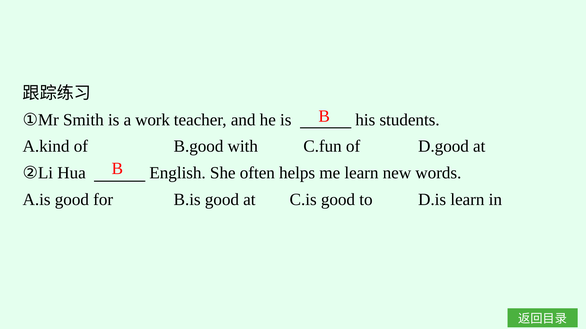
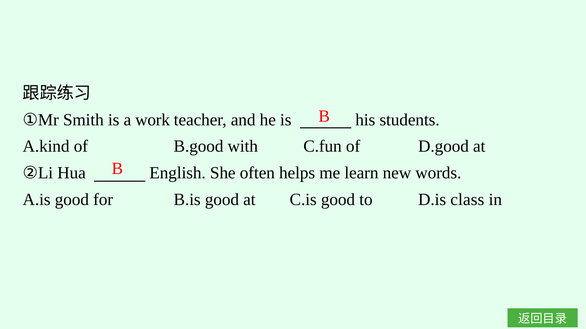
D.is learn: learn -> class (467, 200)
